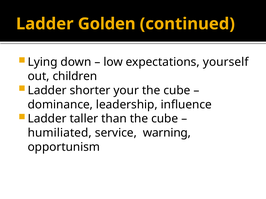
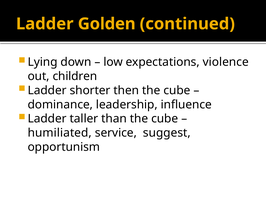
yourself: yourself -> violence (226, 62)
your: your -> then (126, 91)
warning: warning -> suggest (167, 133)
